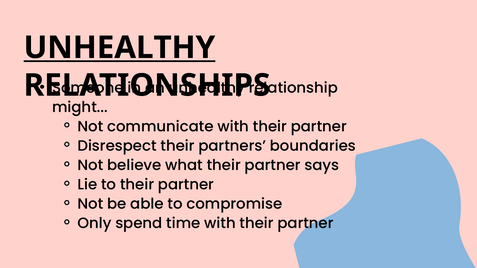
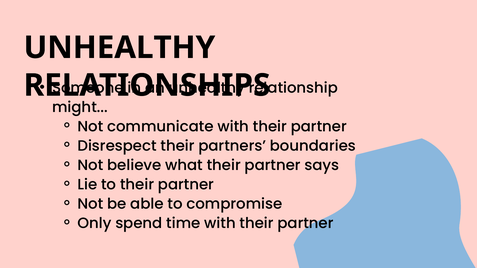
UNHEALTHY underline: present -> none (119, 48)
